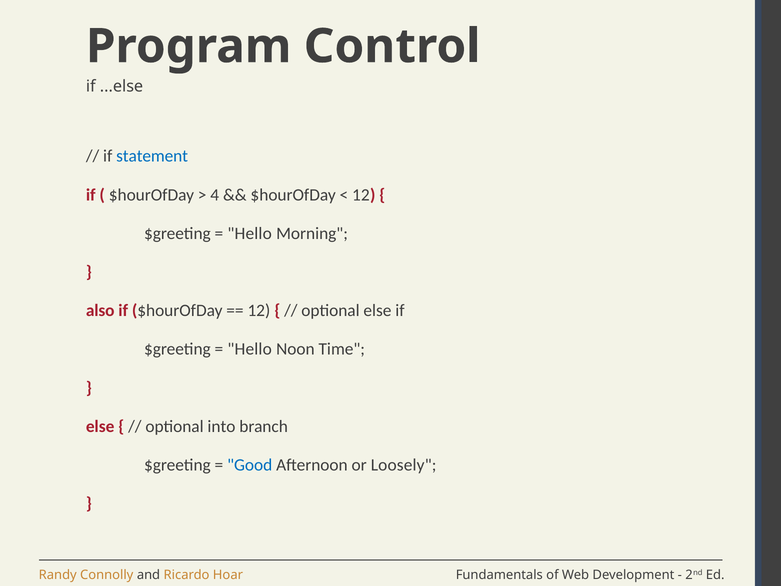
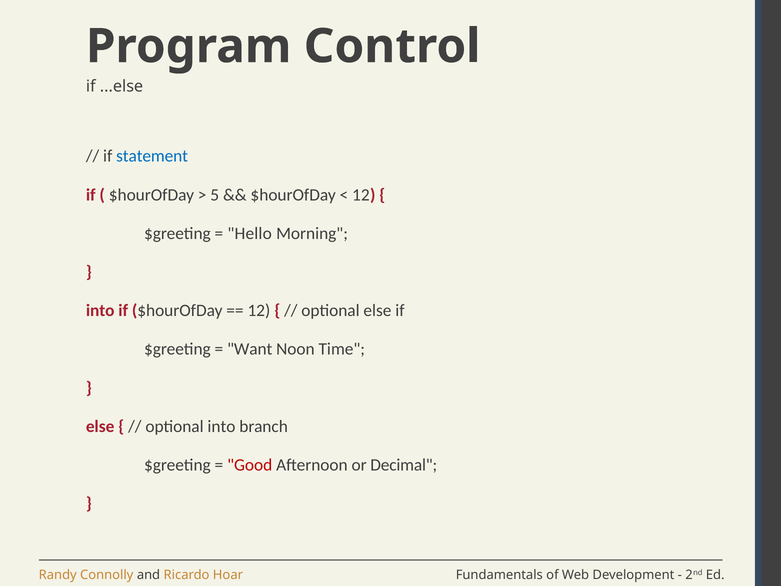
4: 4 -> 5 (215, 195)
also: also -> into (100, 310)
Hello: Hello -> Want (250, 349)
Good colour: blue -> red (250, 465)
Loosely: Loosely -> Decimal (404, 465)
